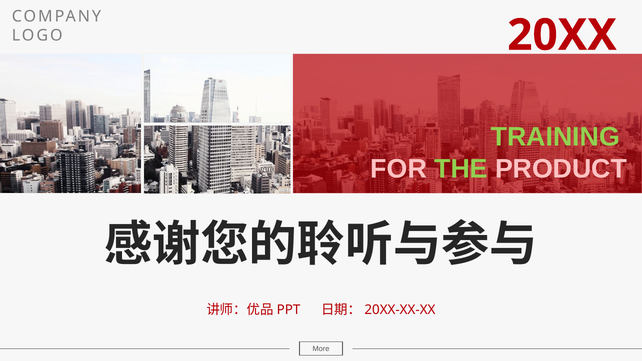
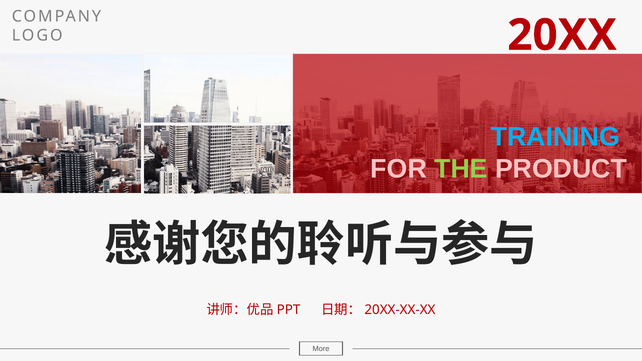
TRAINING colour: light green -> light blue (555, 137)
